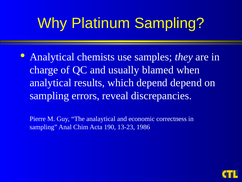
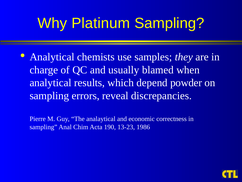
depend depend: depend -> powder (186, 83)
